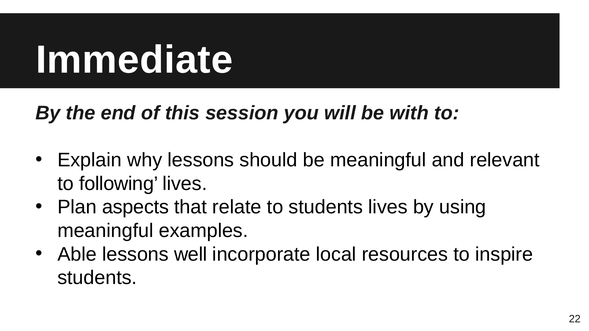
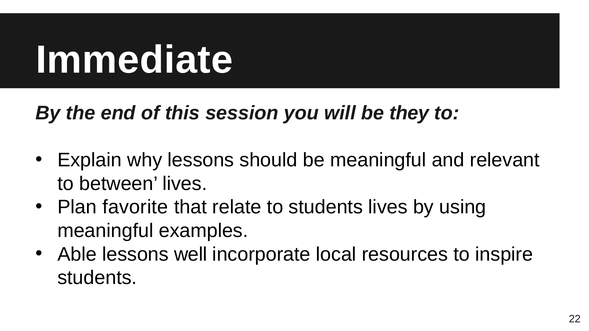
with: with -> they (409, 113)
following: following -> between (119, 184)
aspects: aspects -> favorite (135, 207)
